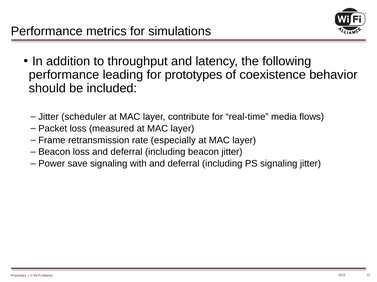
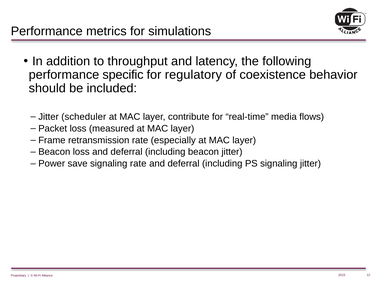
leading: leading -> specific (123, 75)
prototypes: prototypes -> regulatory (193, 75)
signaling with: with -> rate (138, 164)
